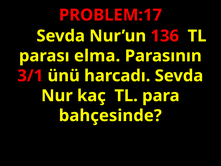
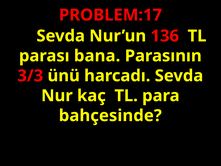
elma: elma -> bana (97, 56)
3/1: 3/1 -> 3/3 (30, 76)
